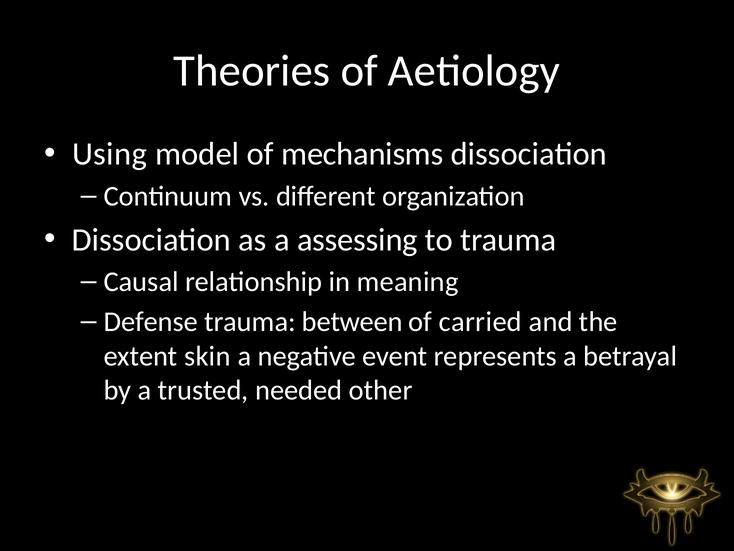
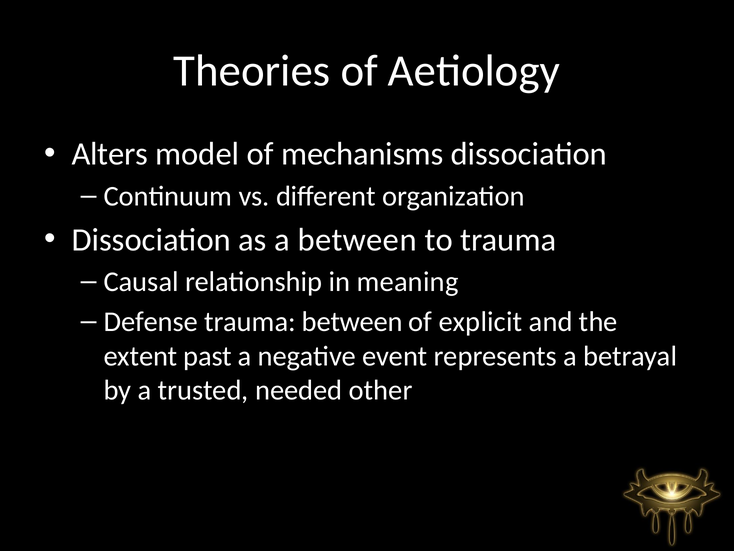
Using: Using -> Alters (110, 154)
a assessing: assessing -> between (357, 240)
carried: carried -> explicit (481, 322)
skin: skin -> past (208, 356)
